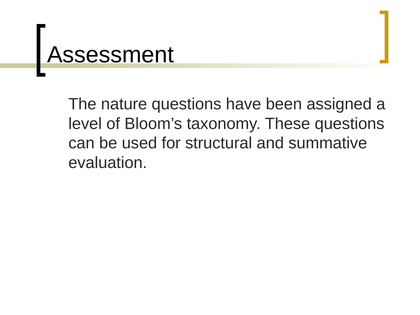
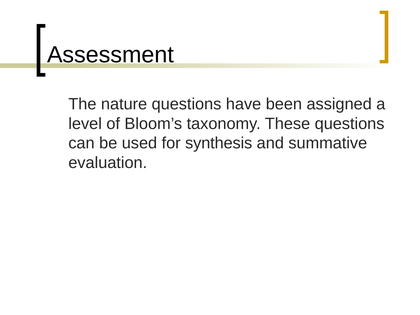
structural: structural -> synthesis (219, 143)
